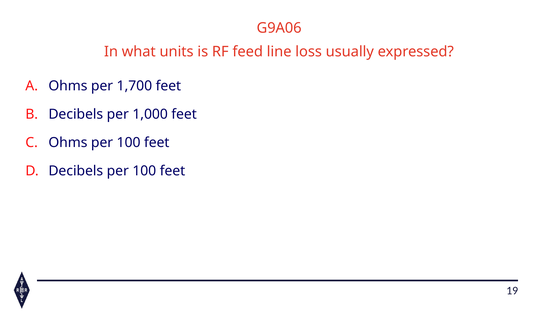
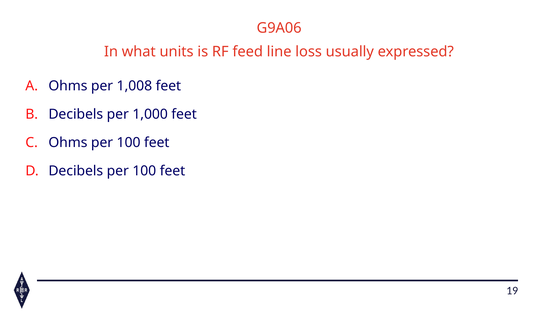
1,700: 1,700 -> 1,008 (134, 86)
